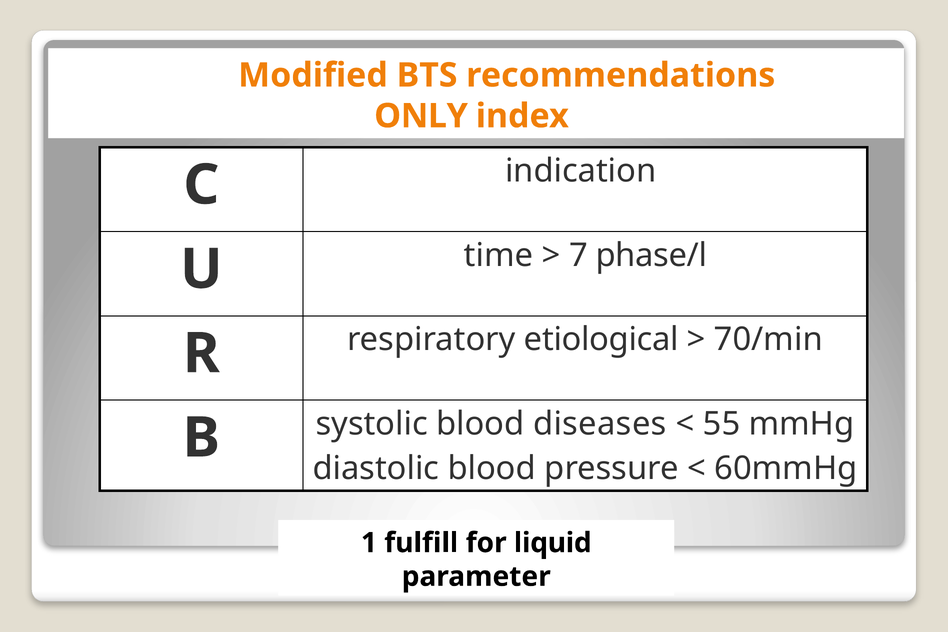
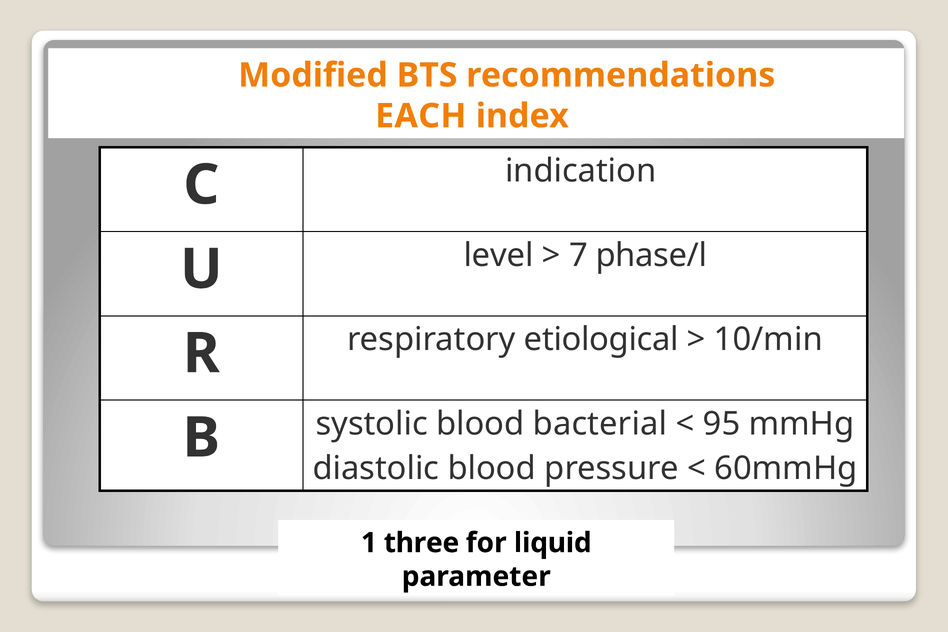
ONLY: ONLY -> EACH (421, 116)
time: time -> level (499, 255)
70/min: 70/min -> 10/min (768, 340)
diseases: diseases -> bacterial (600, 424)
55: 55 -> 95 (721, 424)
fulfill: fulfill -> three (421, 543)
